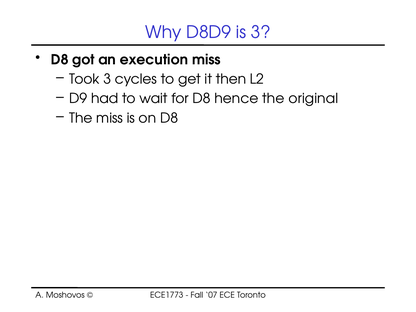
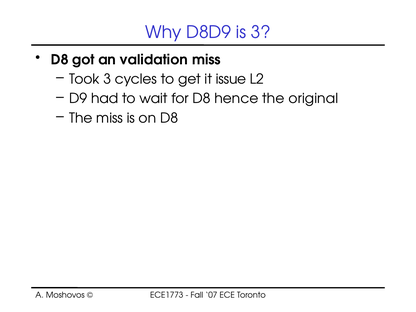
execution: execution -> validation (154, 60)
then: then -> issue (231, 79)
